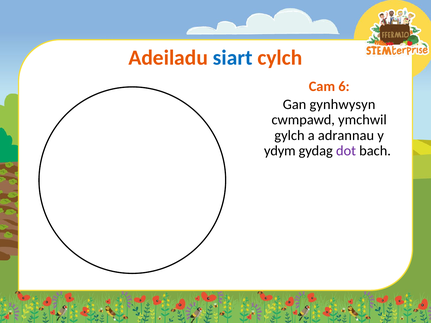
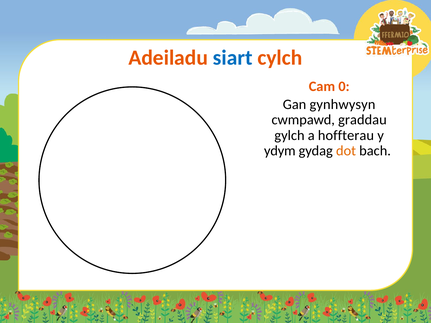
6: 6 -> 0 (344, 87)
ymchwil: ymchwil -> graddau (362, 120)
adrannau: adrannau -> hoffterau (346, 136)
dot colour: purple -> orange (346, 151)
